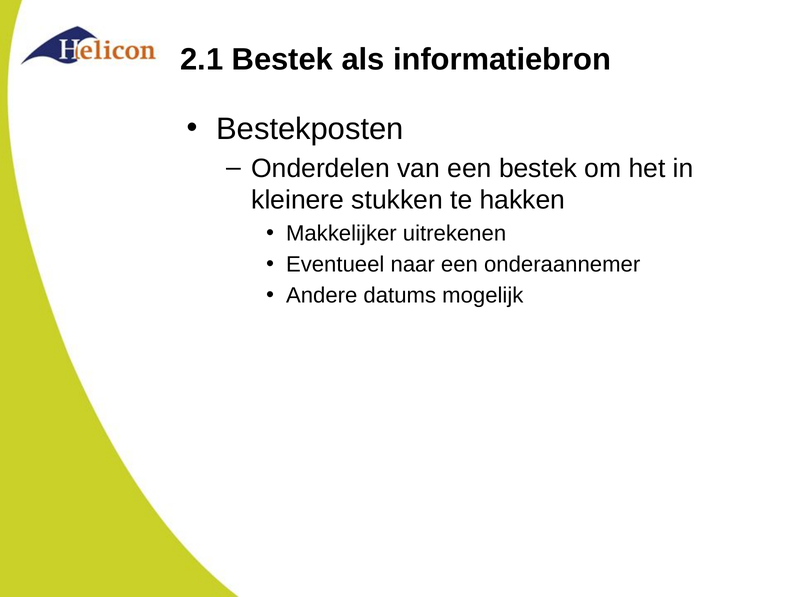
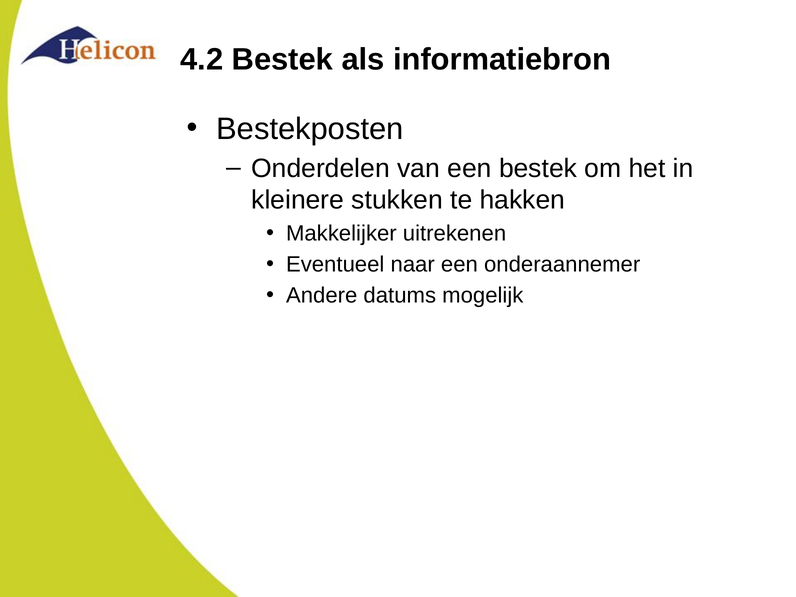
2.1: 2.1 -> 4.2 (202, 59)
